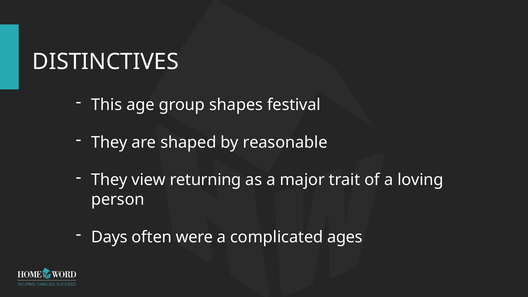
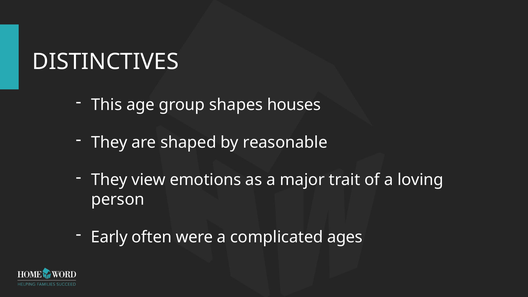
festival: festival -> houses (294, 105)
returning: returning -> emotions (205, 180)
Days: Days -> Early (109, 237)
